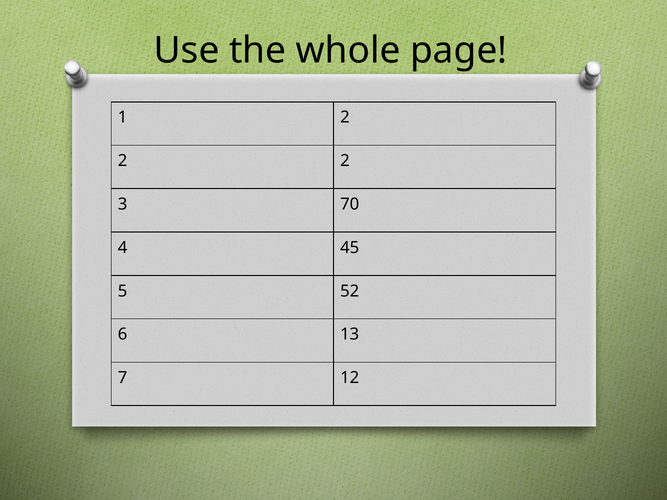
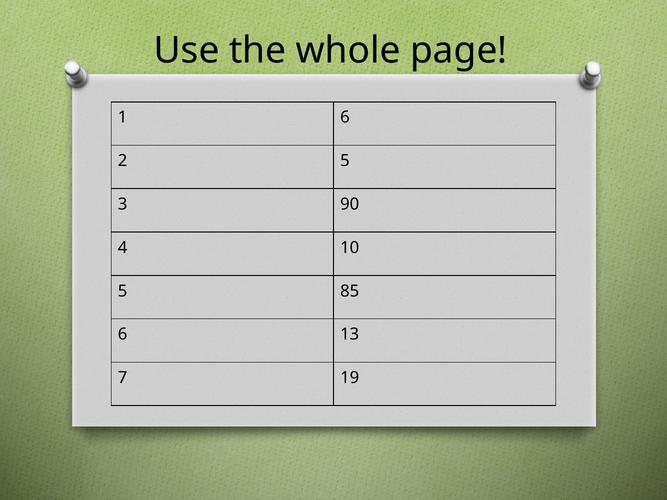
1 2: 2 -> 6 (345, 118)
2: 2 -> 5 (345, 161)
70: 70 -> 90 (350, 204)
45: 45 -> 10 (350, 248)
52: 52 -> 85 (350, 291)
12: 12 -> 19 (350, 378)
